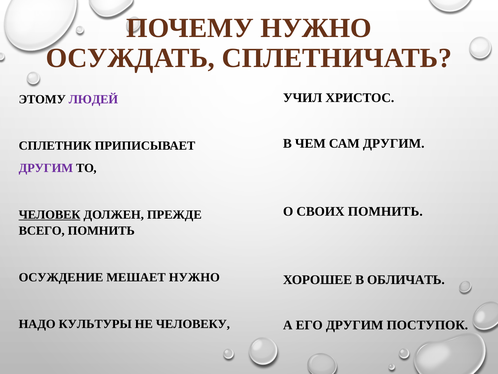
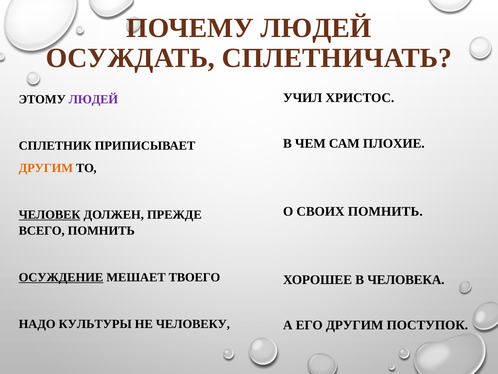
ПОЧЕМУ НУЖНО: НУЖНО -> ЛЮДЕЙ (316, 28)
САМ ДРУГИМ: ДРУГИМ -> ПЛОХИЕ (394, 143)
ДРУГИМ colour: purple -> orange (46, 168)
ОСУЖДЕНИЕ underline: none -> present (61, 277)
МЕШАЕТ НУЖНО: НУЖНО -> ТВОЕГО (194, 277)
ОБЛИЧАТЬ: ОБЛИЧАТЬ -> ЧЕЛОВЕКА (406, 279)
